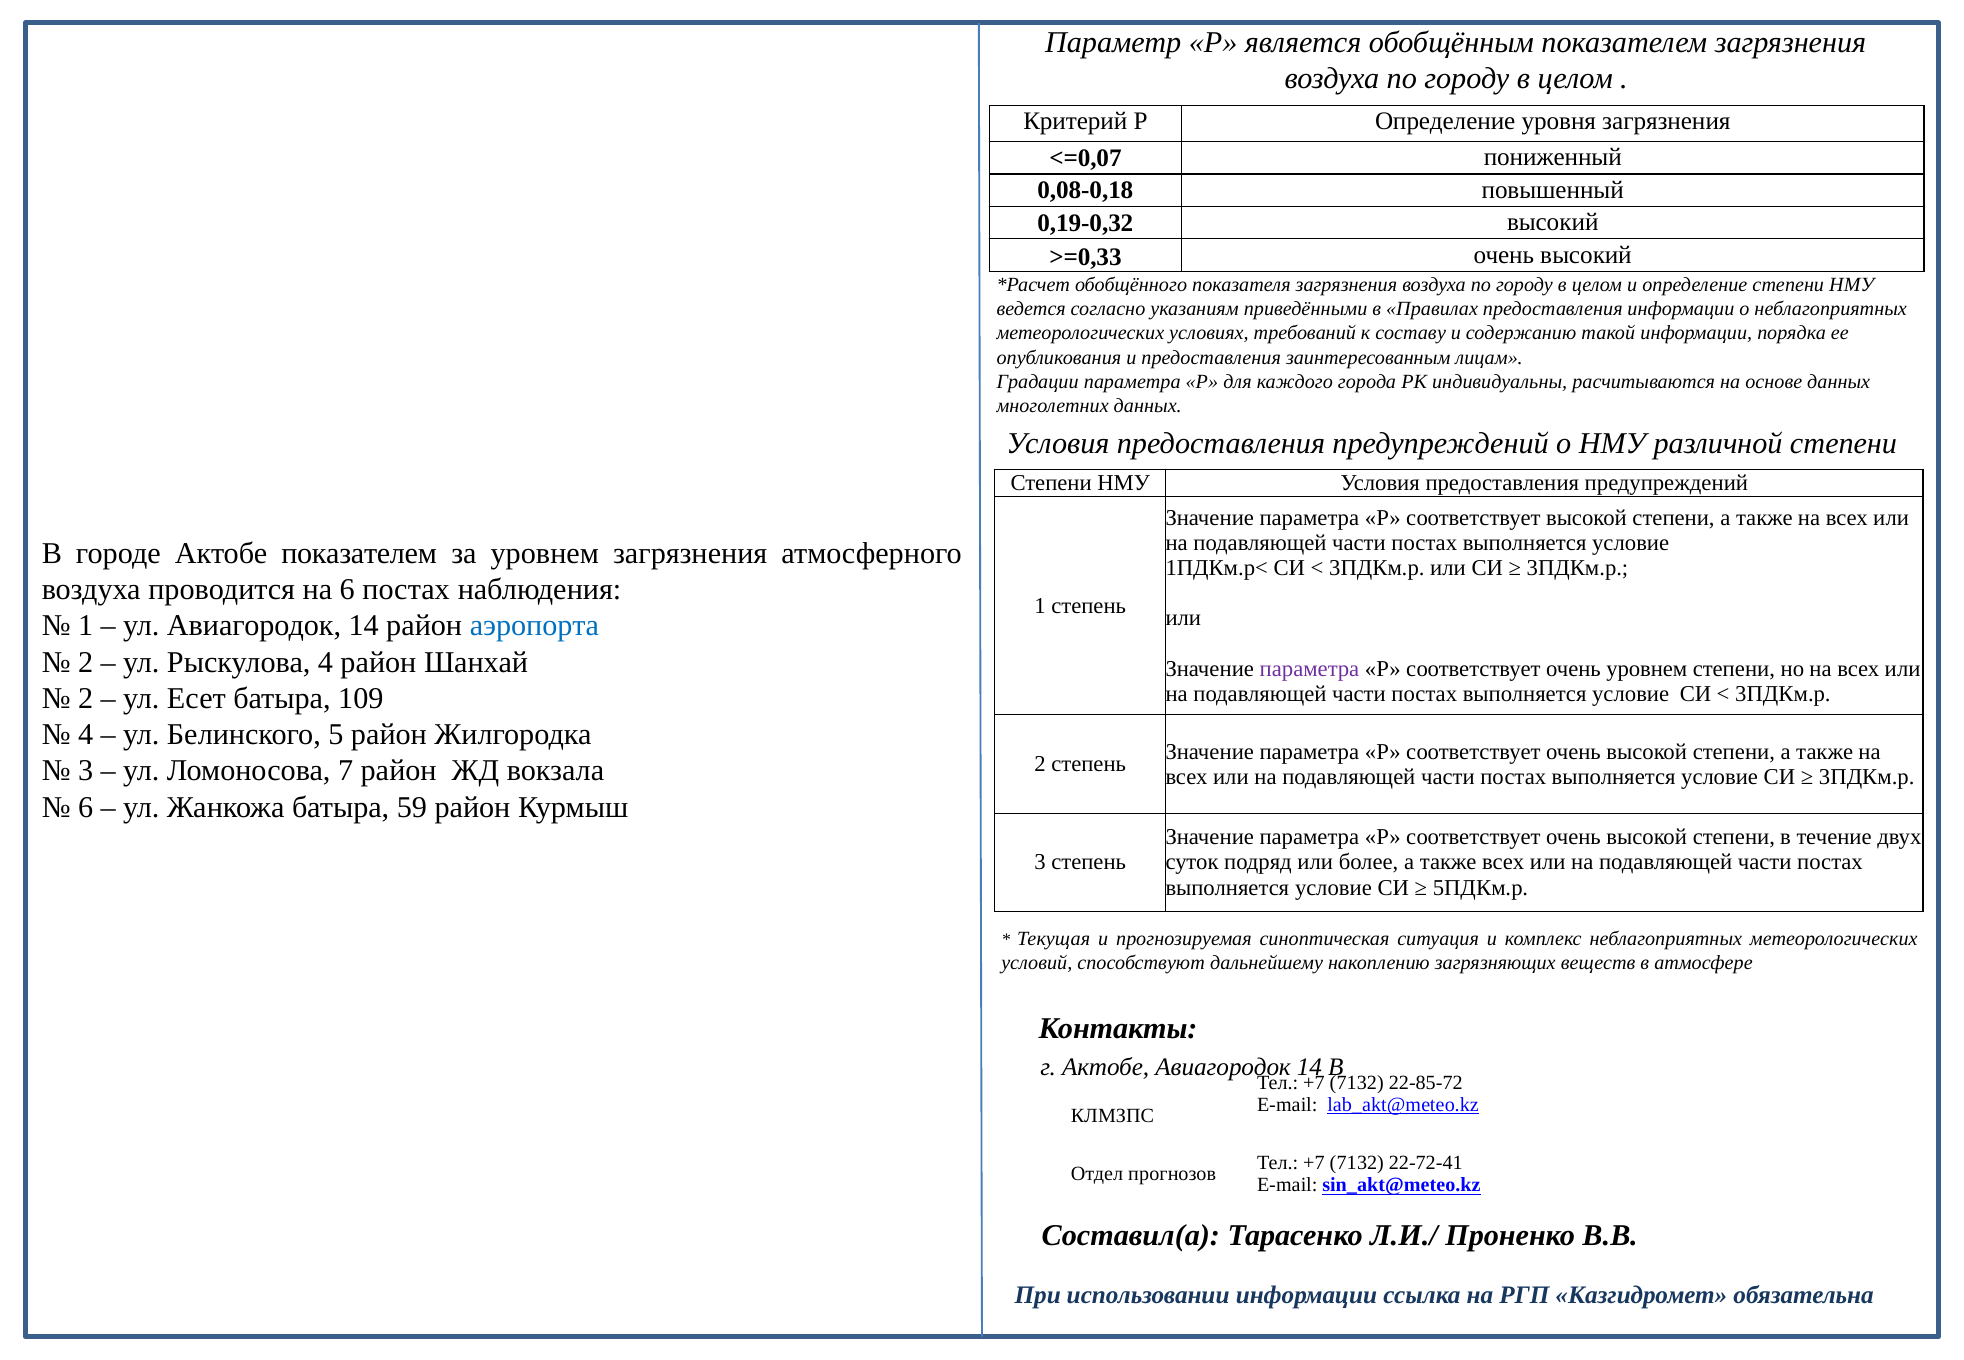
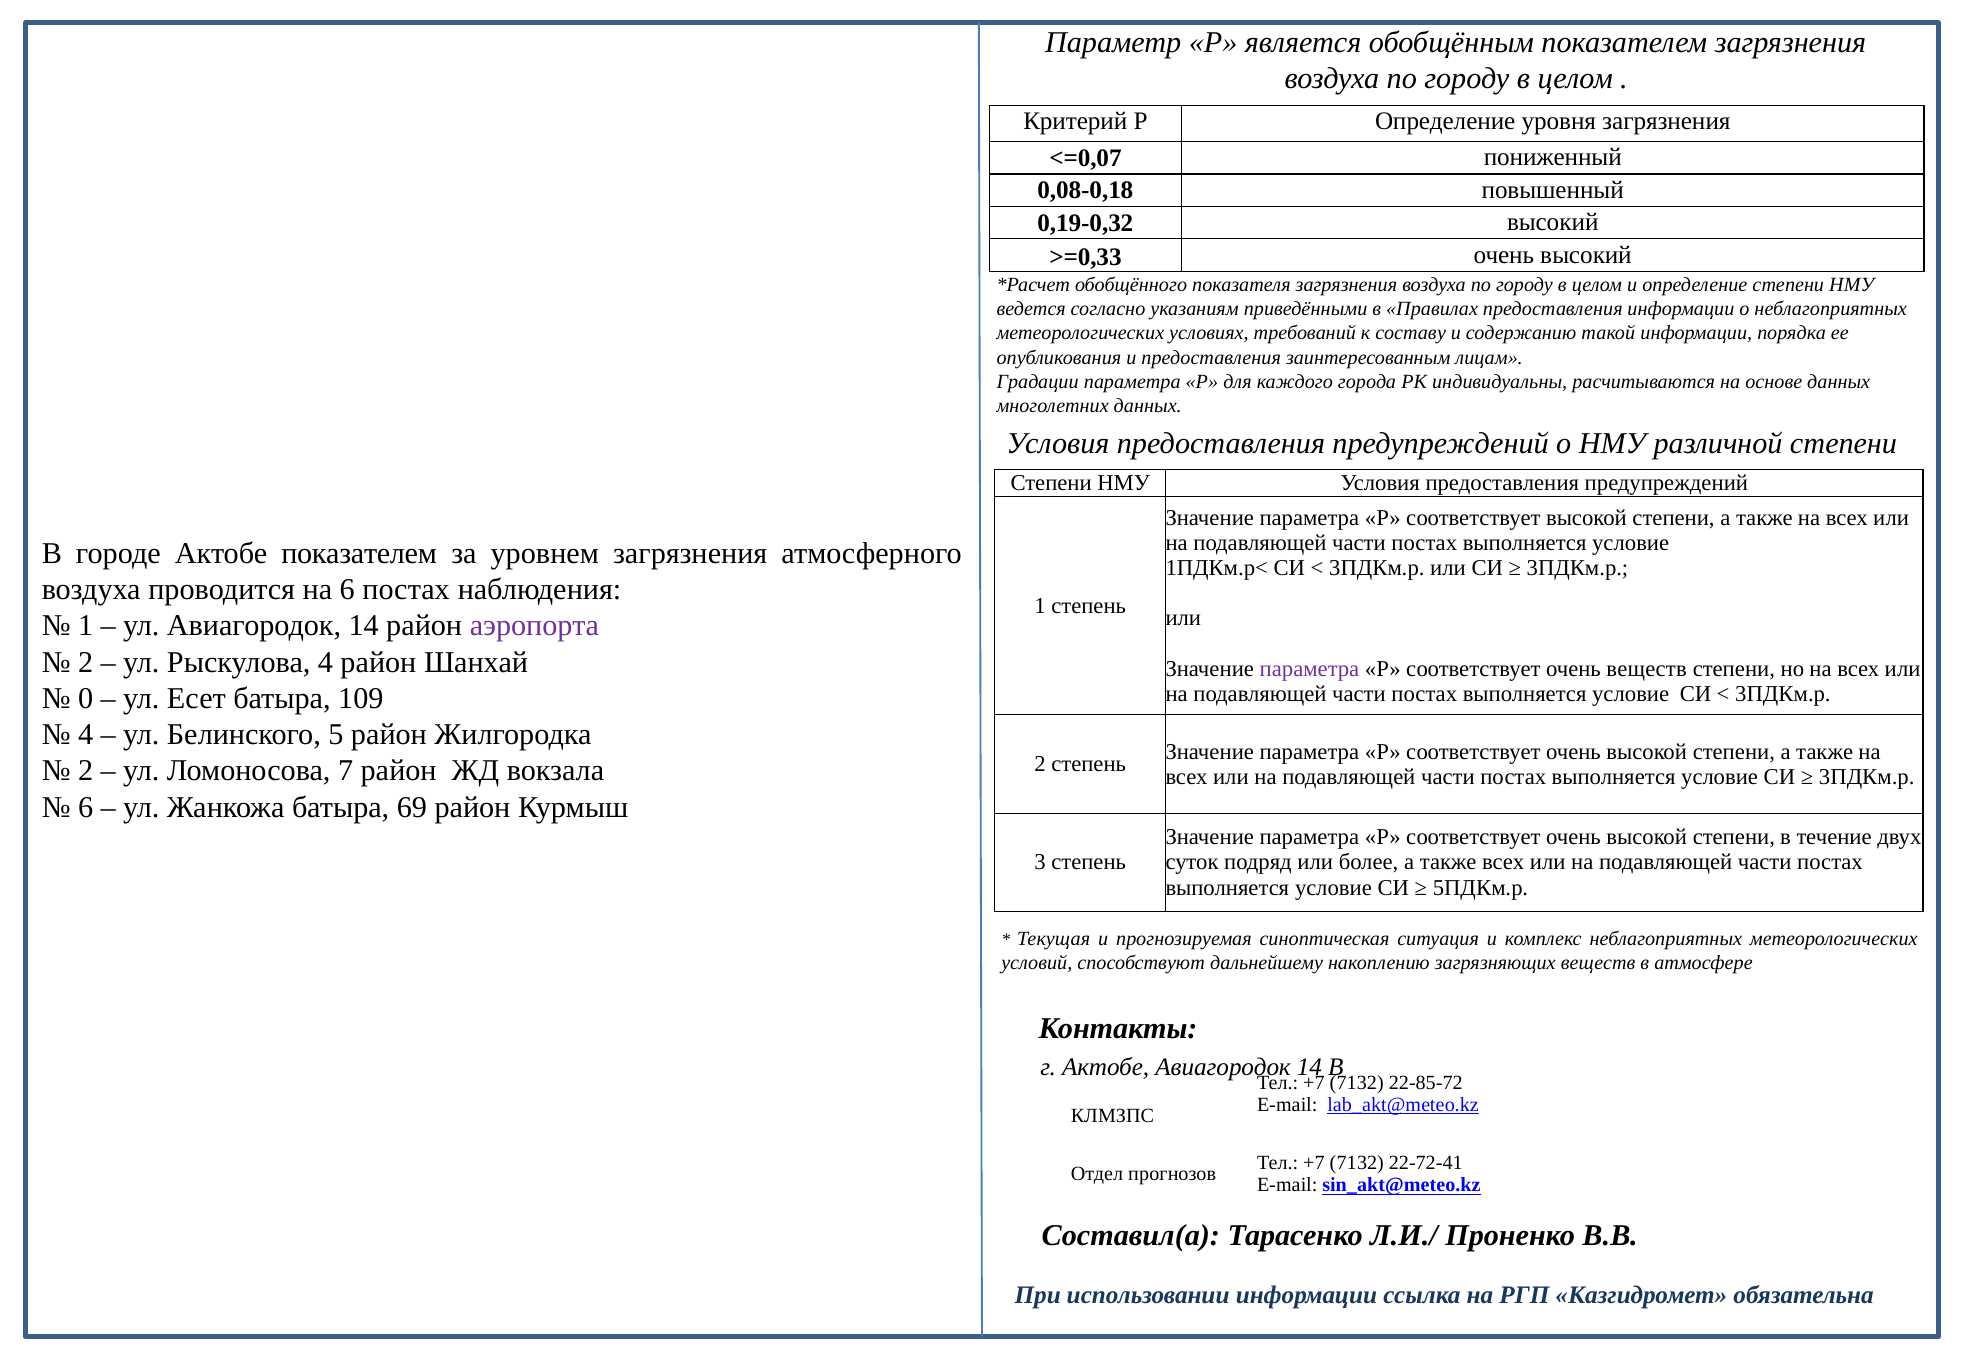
аэропорта colour: blue -> purple (534, 626)
очень уровнем: уровнем -> веществ (1647, 669)
2: 2 -> 0 (86, 698)
3: 3 -> 2 (86, 771)
59: 59 -> 69 (412, 807)
